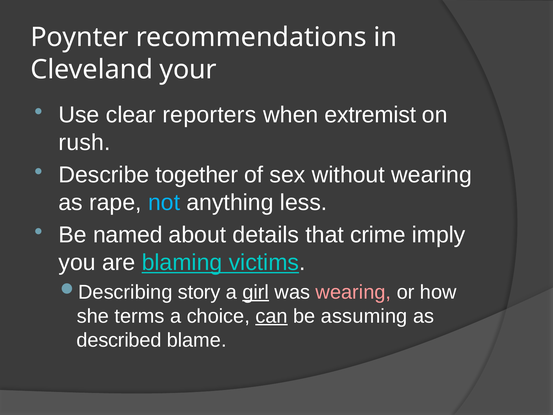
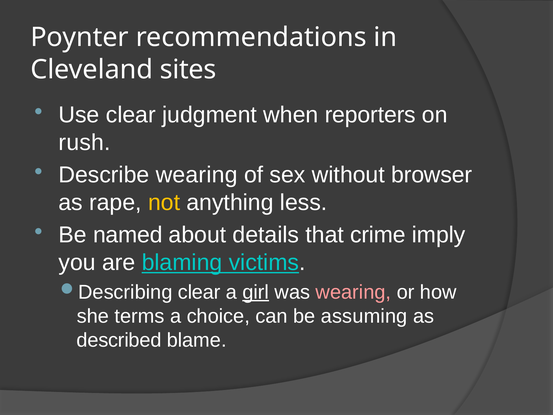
your: your -> sites (188, 70)
reporters: reporters -> judgment (210, 115)
extremist: extremist -> reporters (370, 115)
Describe together: together -> wearing (197, 175)
without wearing: wearing -> browser (432, 175)
not colour: light blue -> yellow (164, 202)
story: story -> clear (199, 292)
can underline: present -> none (272, 316)
